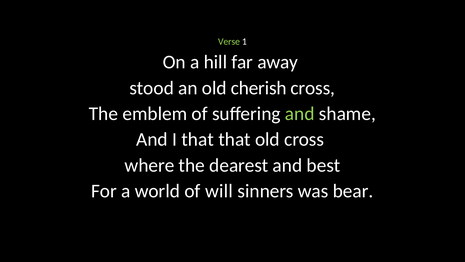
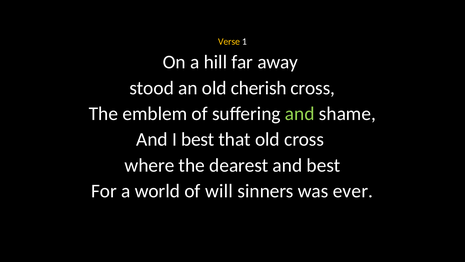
Verse colour: light green -> yellow (229, 42)
I that: that -> best (198, 139)
bear: bear -> ever (353, 191)
